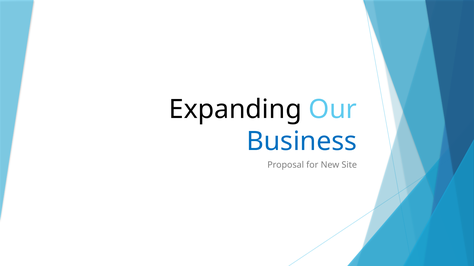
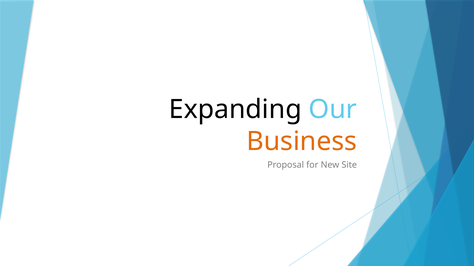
Business colour: blue -> orange (302, 142)
